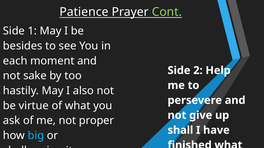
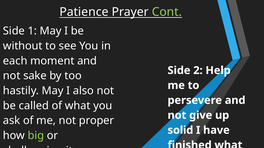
besides: besides -> without (23, 46)
virtue: virtue -> called (34, 106)
shall: shall -> solid (180, 131)
big colour: light blue -> light green (36, 136)
